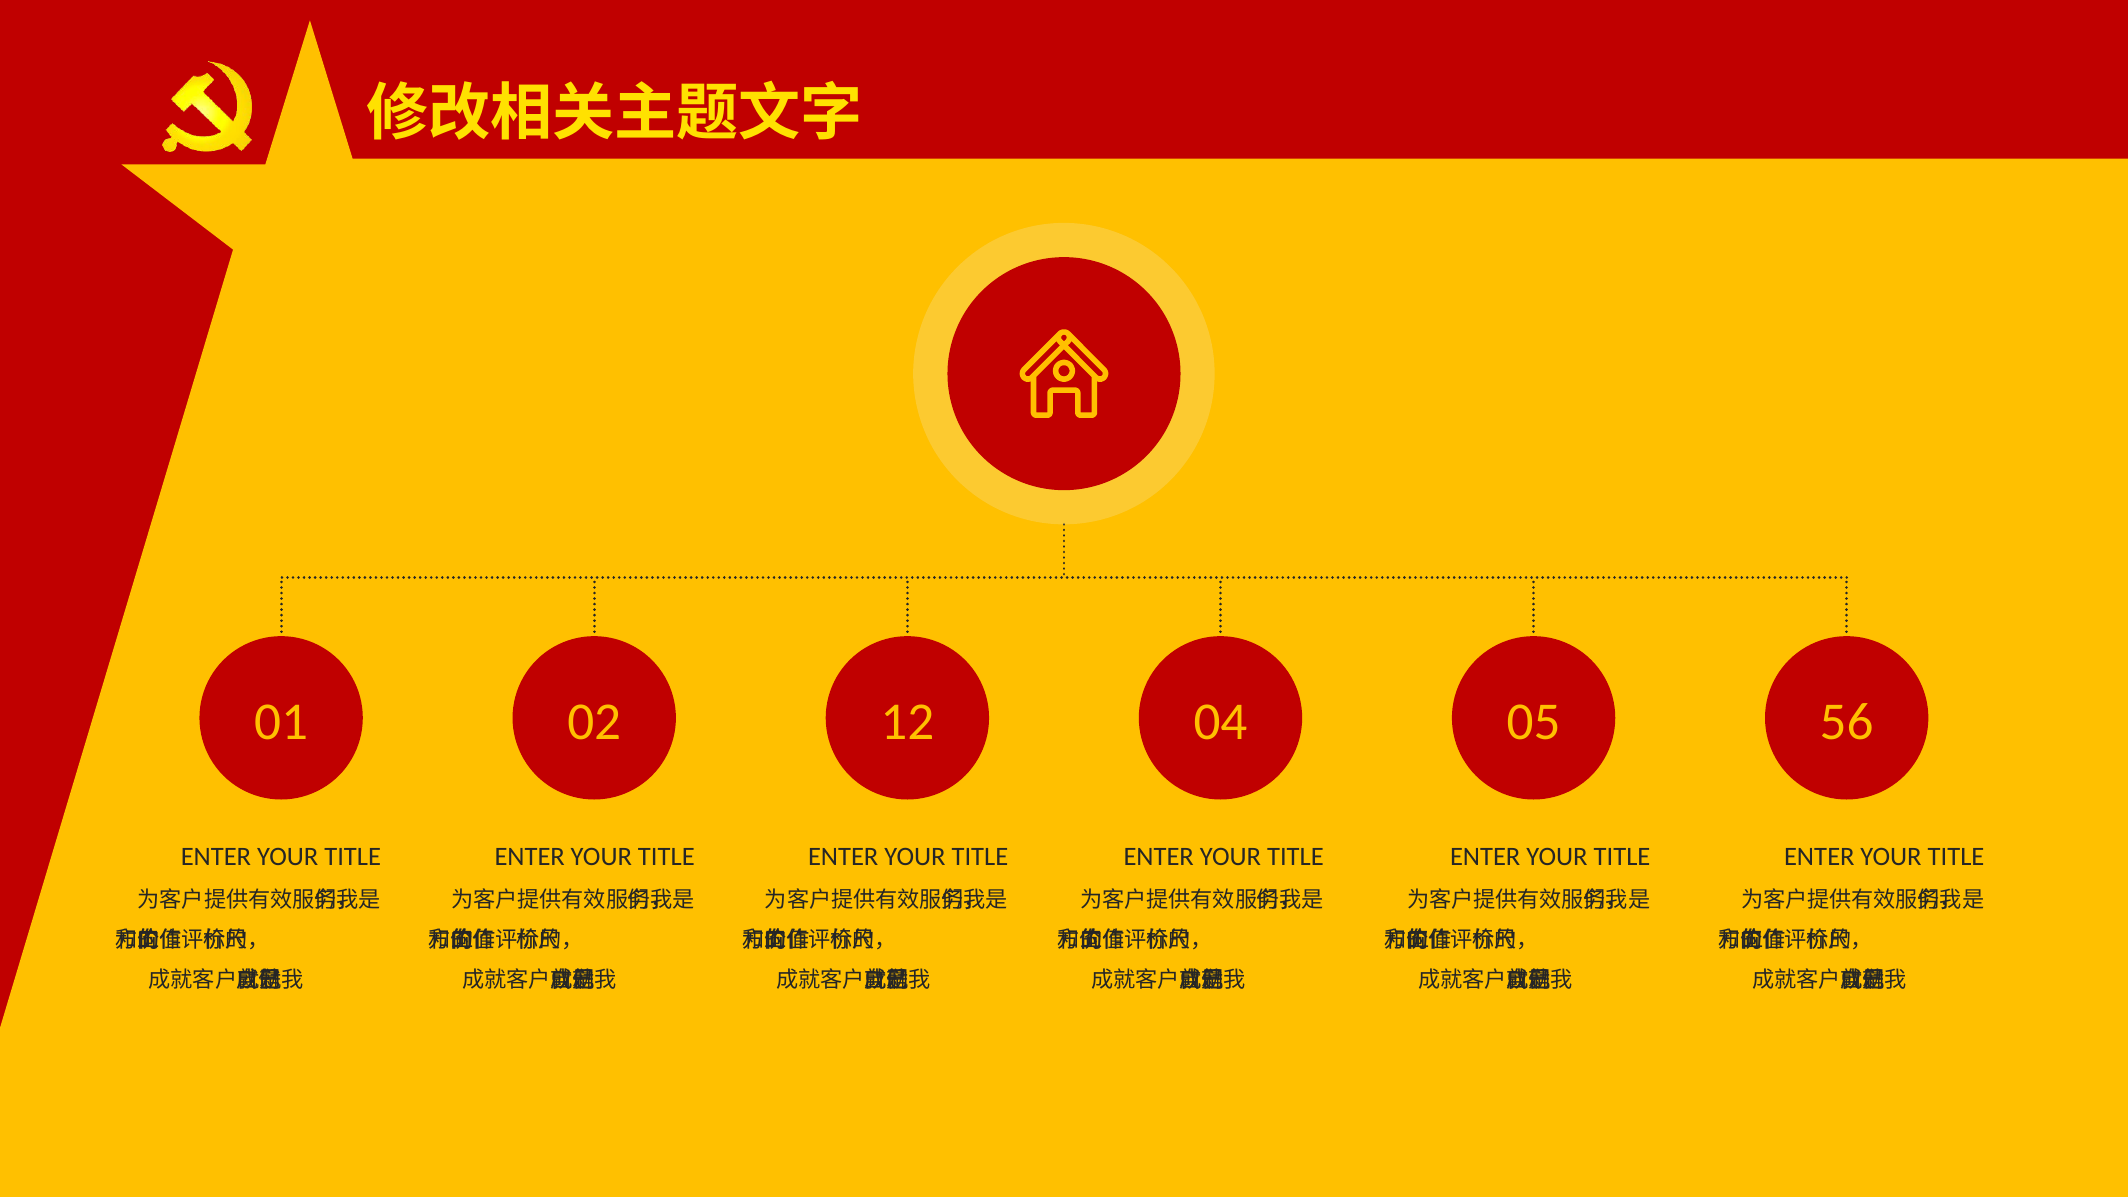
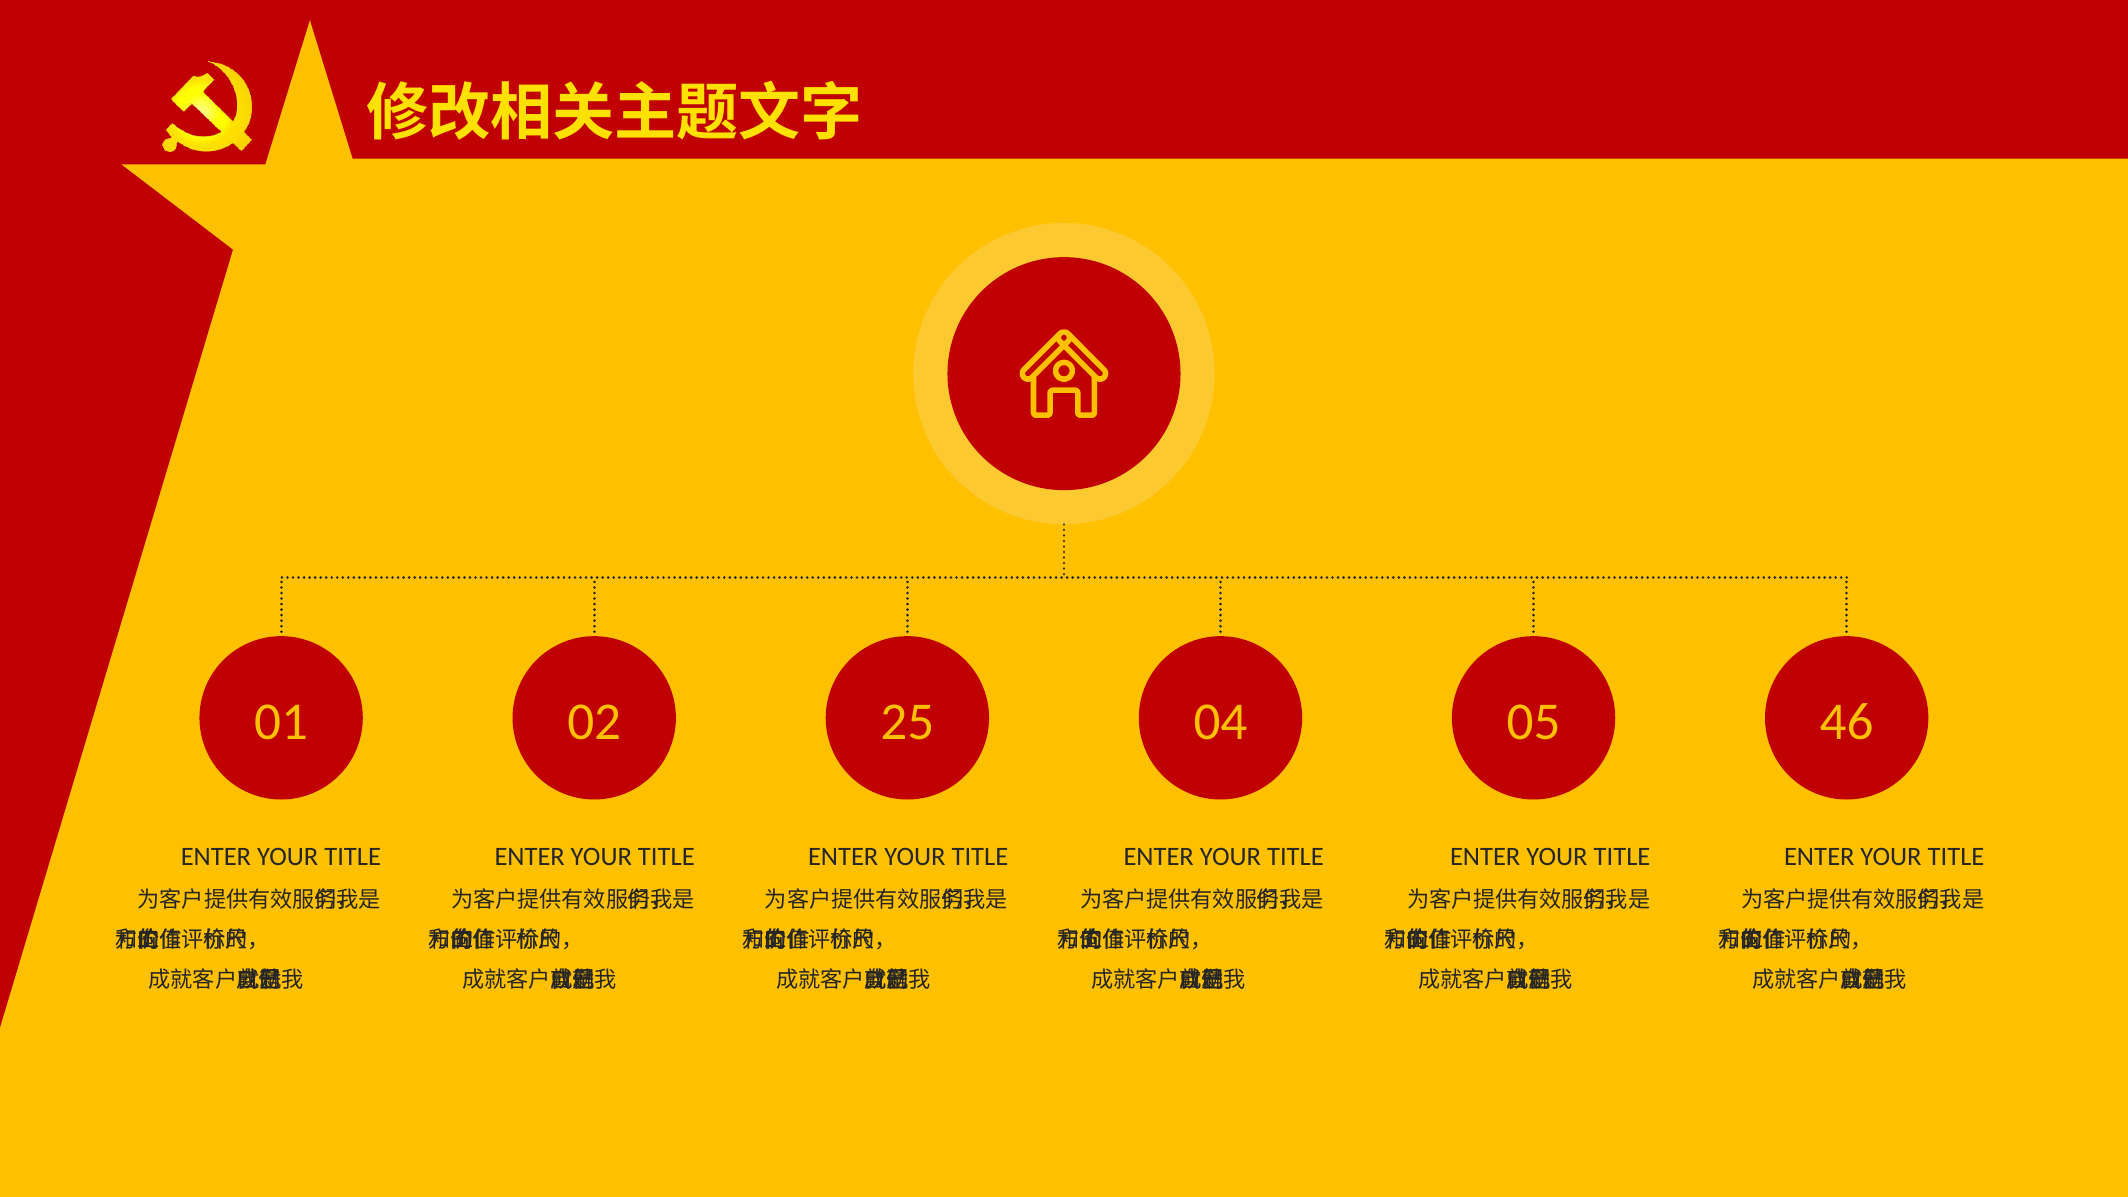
12: 12 -> 25 (907, 721)
56: 56 -> 46 (1847, 721)
